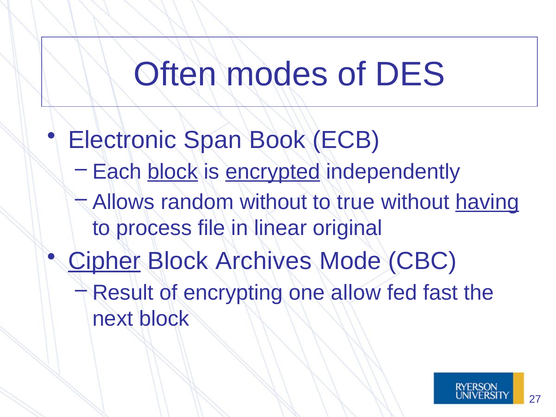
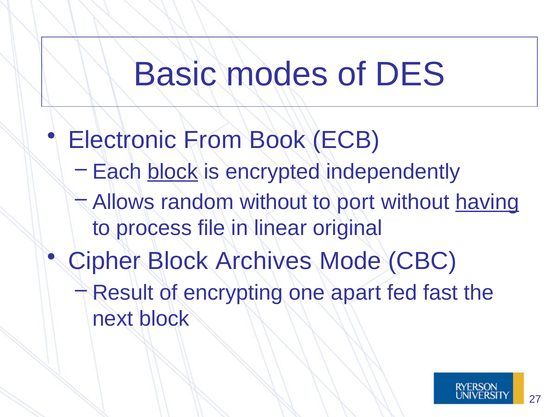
Often: Often -> Basic (175, 74)
Span: Span -> From (213, 140)
encrypted underline: present -> none (273, 172)
true: true -> port (356, 202)
Cipher underline: present -> none (104, 261)
allow: allow -> apart (356, 293)
